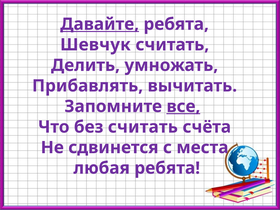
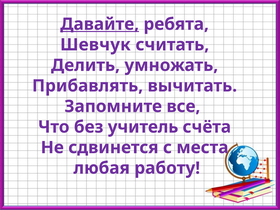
все underline: present -> none (183, 106)
без считать: считать -> учитель (143, 127)
любая ребята: ребята -> работу (167, 168)
